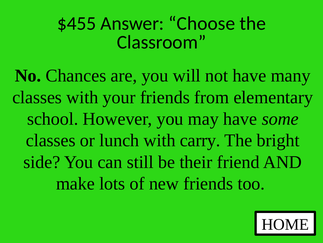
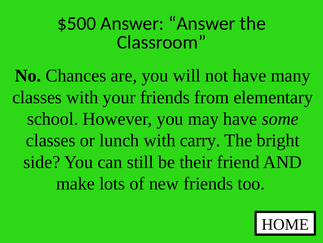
$455: $455 -> $500 (77, 24)
Answer Choose: Choose -> Answer (202, 24)
